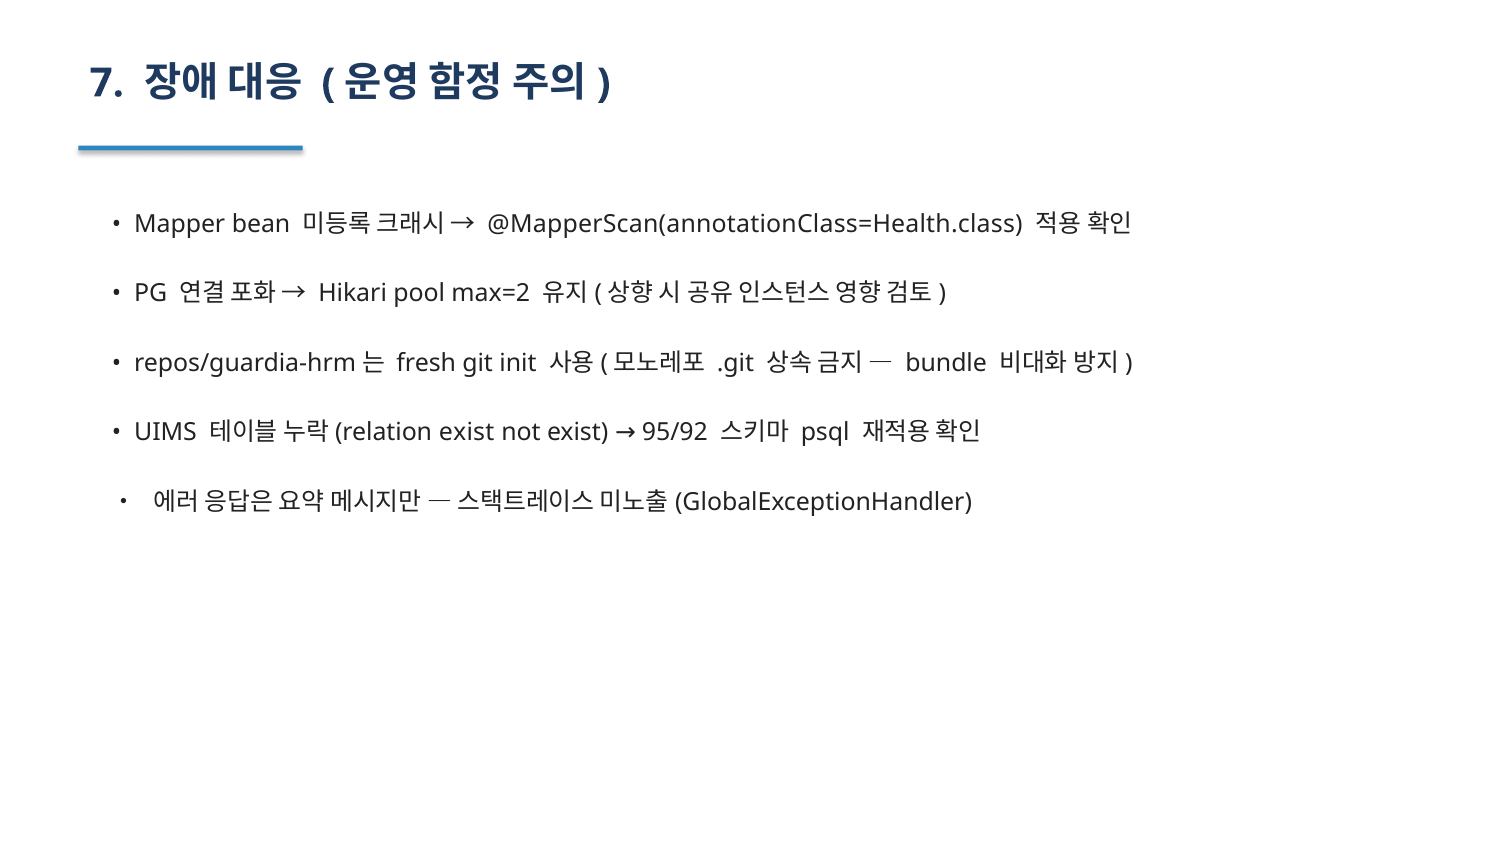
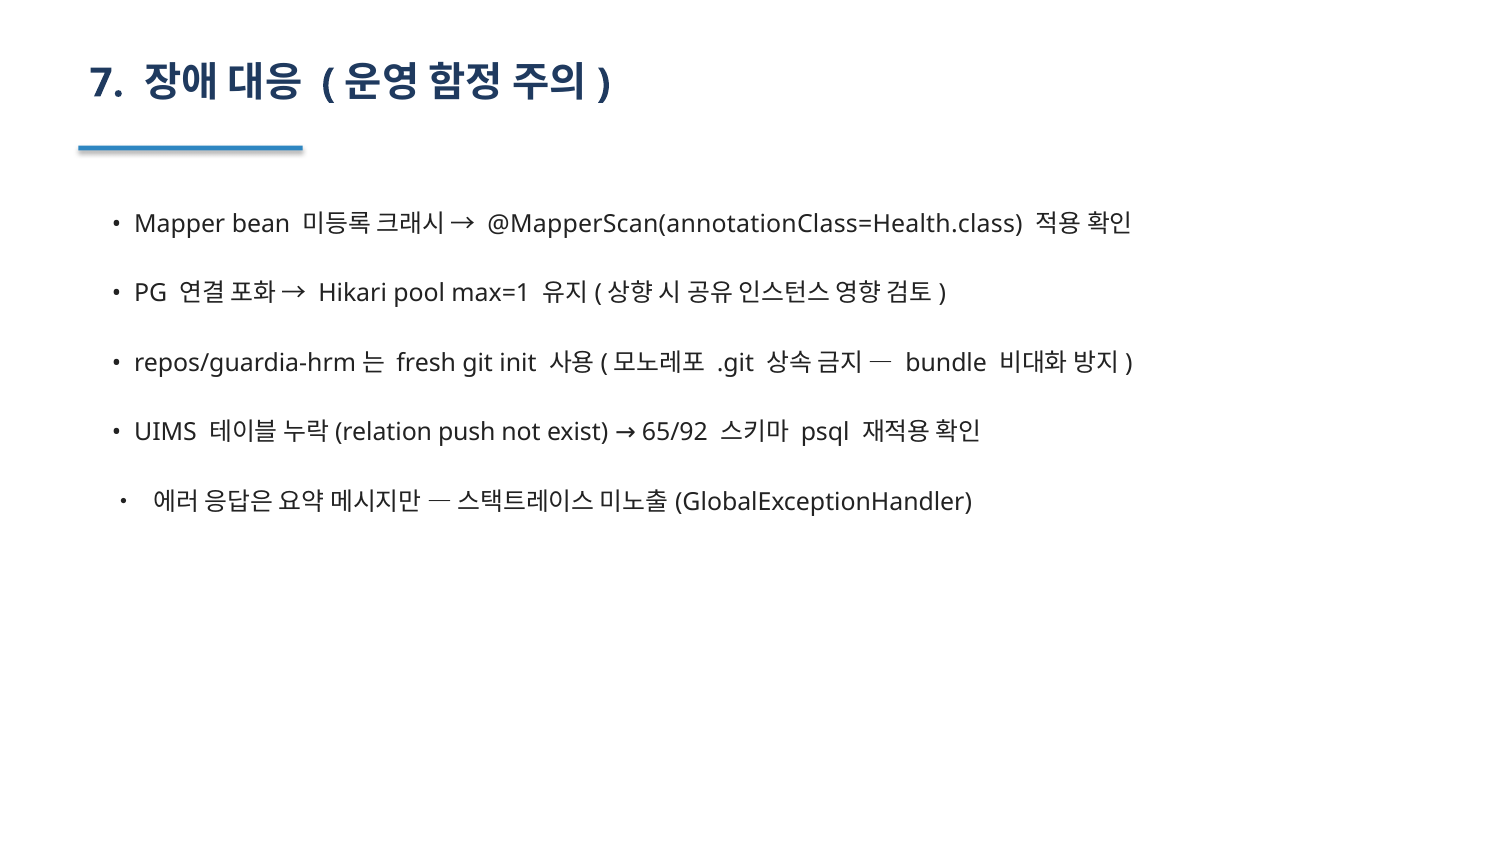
max=2: max=2 -> max=1 (491, 294)
exist: exist -> push (467, 433)
95/92: 95/92 -> 65/92 (675, 433)
